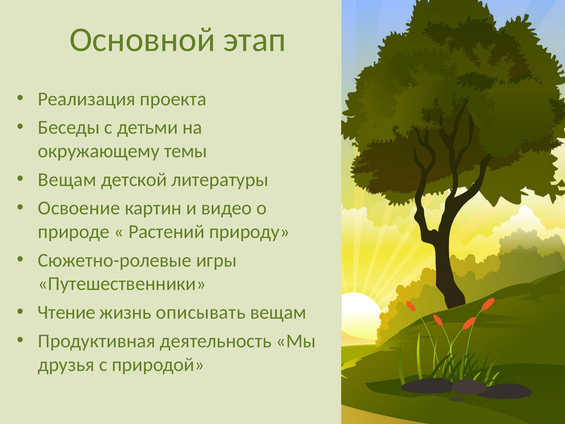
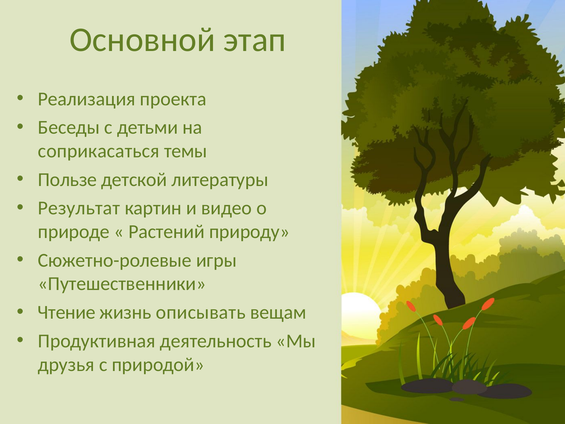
окружающему: окружающему -> соприкасаться (99, 151)
Вещам: Вещам -> Пользе (67, 179)
Освоение: Освоение -> Результат (79, 208)
